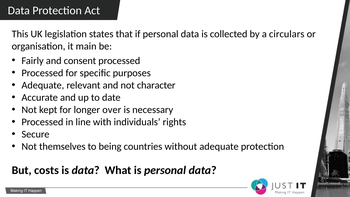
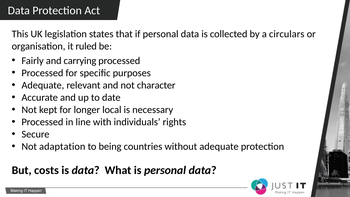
main: main -> ruled (86, 46)
consent: consent -> carrying (80, 61)
over: over -> local (112, 110)
themselves: themselves -> adaptation (62, 146)
